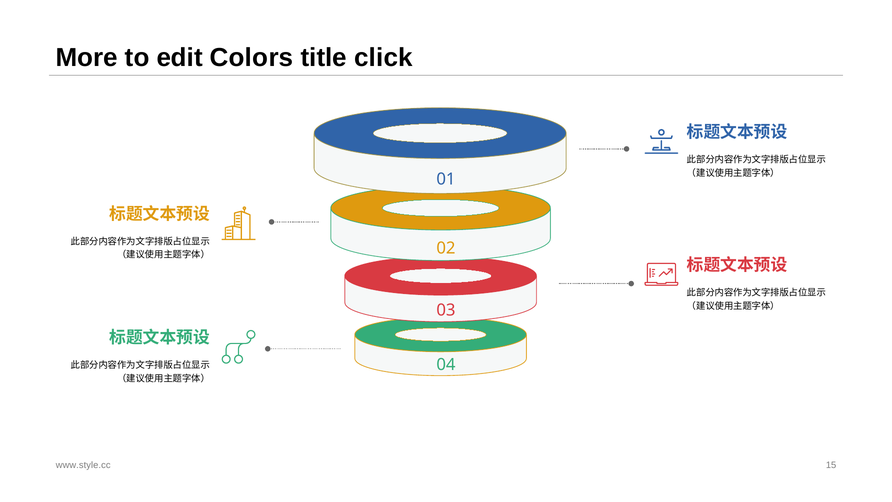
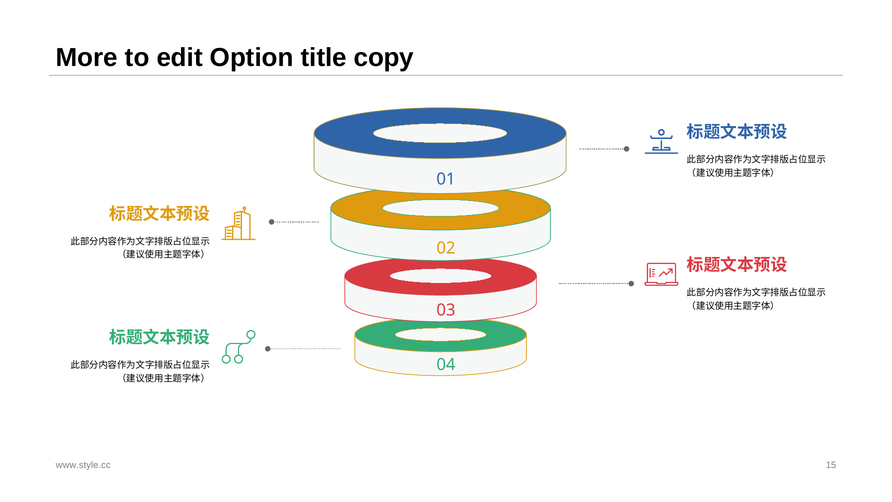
Colors: Colors -> Option (252, 58)
click: click -> copy (384, 58)
